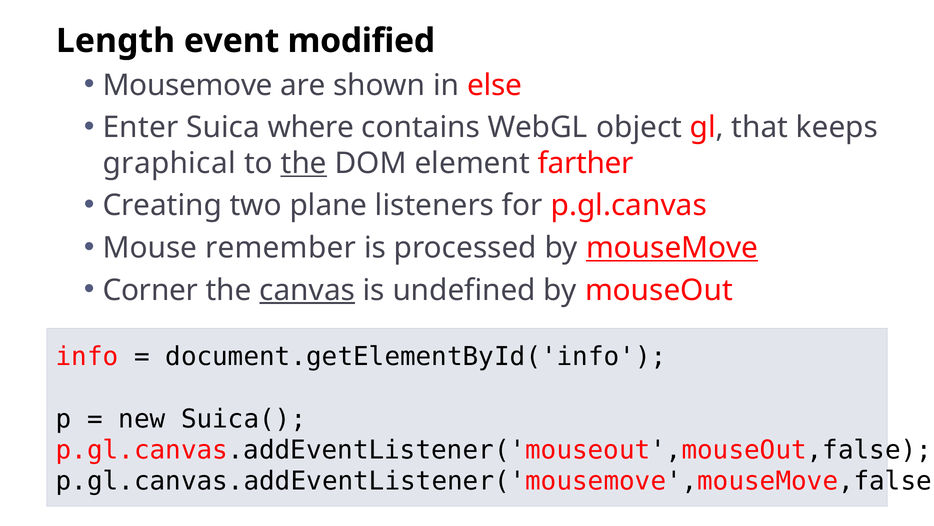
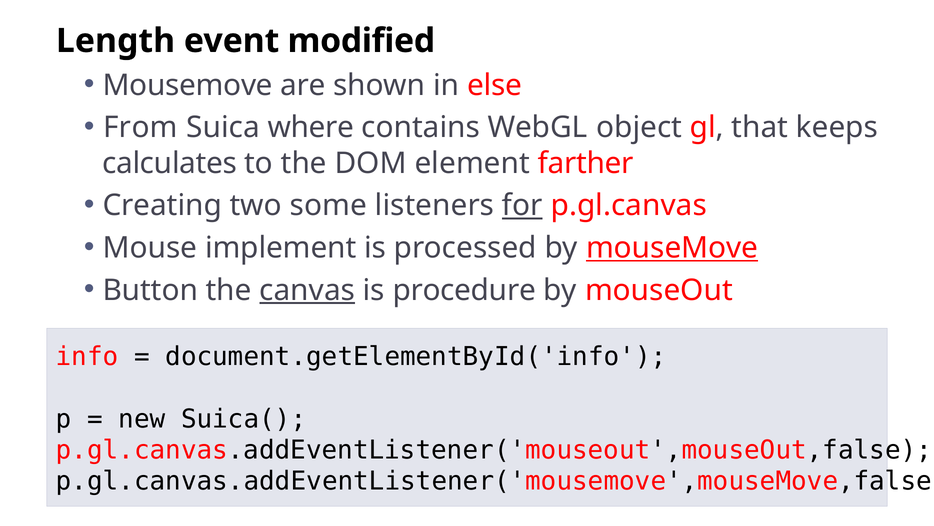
Enter: Enter -> From (140, 127)
graphical: graphical -> calculates (170, 163)
the underline: present -> none (304, 163)
plane: plane -> some (328, 205)
for underline: none -> present (522, 205)
remember: remember -> implement (281, 248)
Corner: Corner -> Button (150, 290)
undefined: undefined -> procedure (464, 290)
